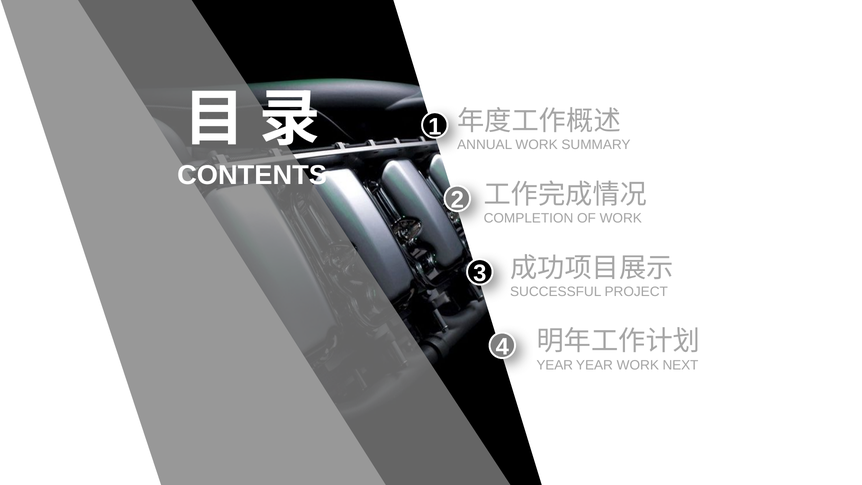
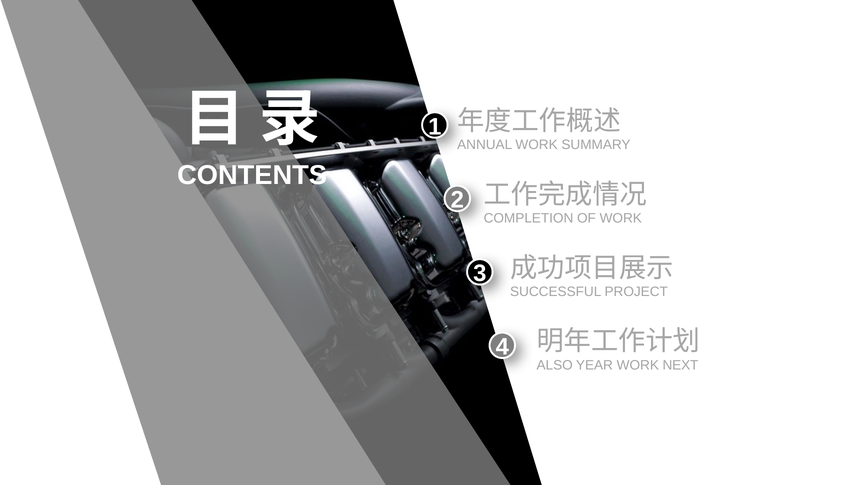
YEAR: YEAR -> ALSO (555, 365)
